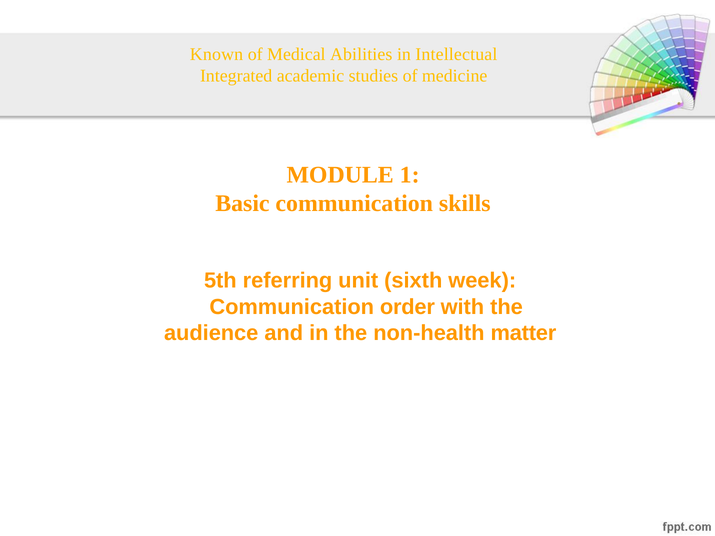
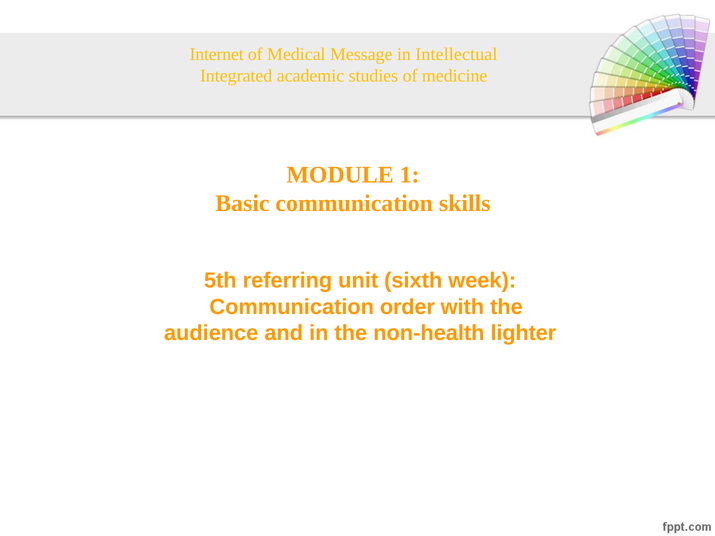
Known: Known -> Internet (217, 55)
Abilities: Abilities -> Message (361, 55)
matter: matter -> lighter (523, 333)
